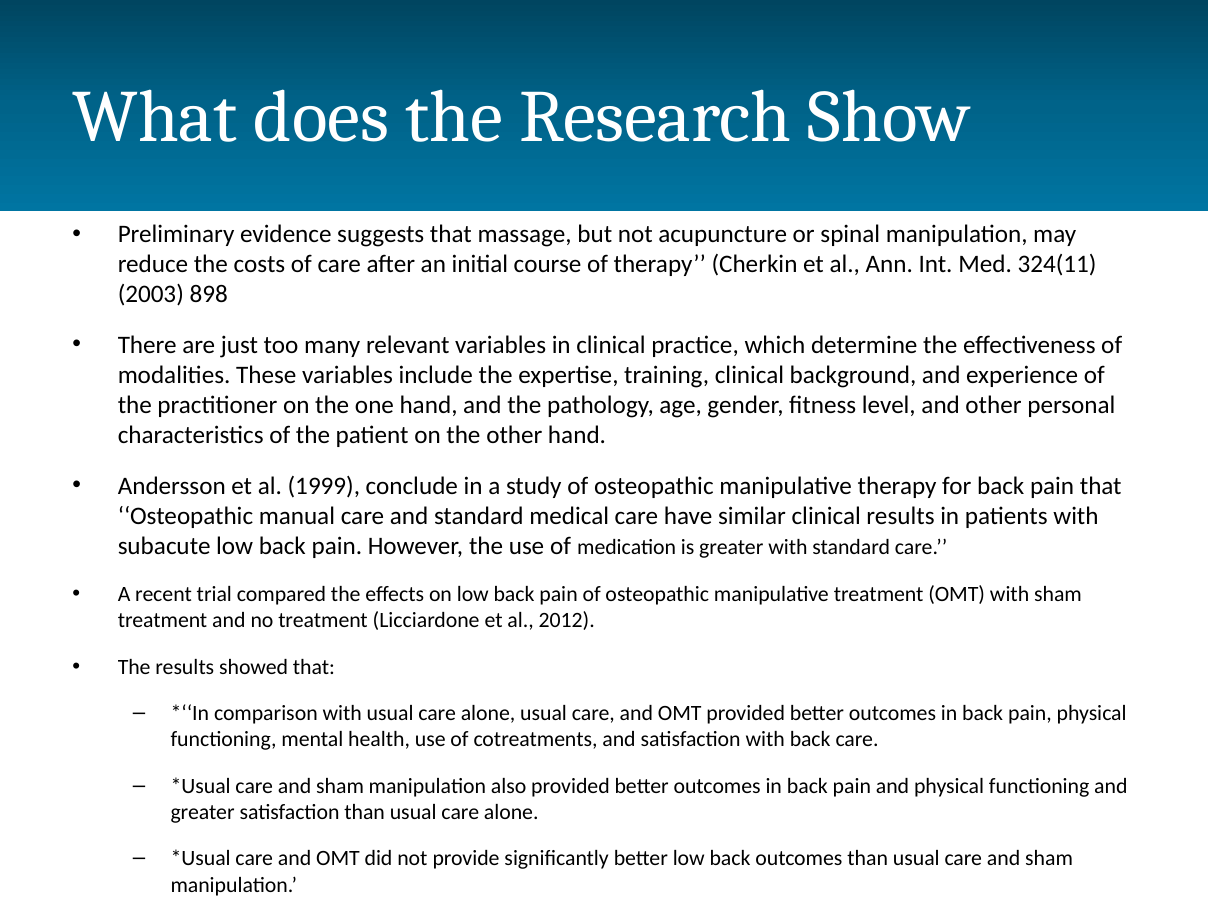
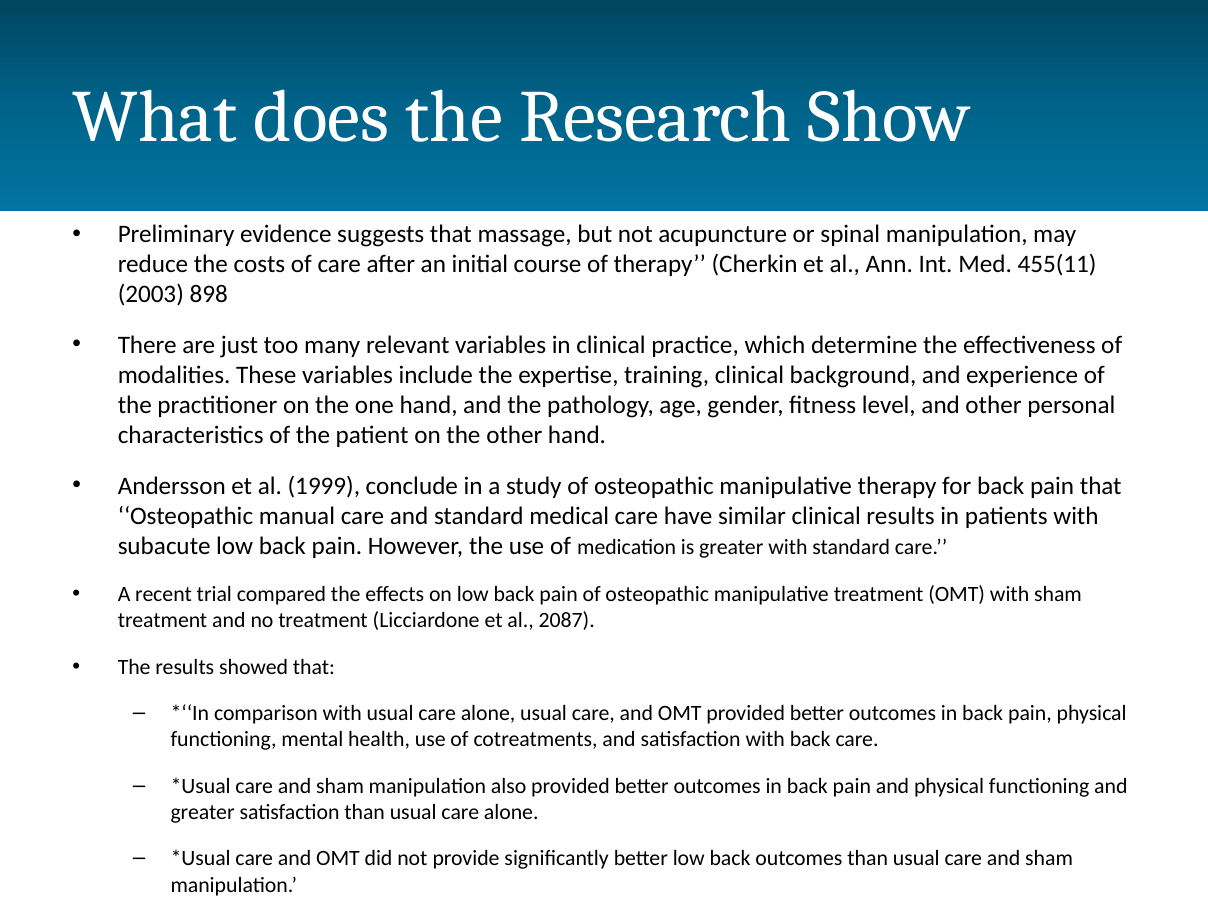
324(11: 324(11 -> 455(11 (1057, 264)
2012: 2012 -> 2087 (567, 621)
